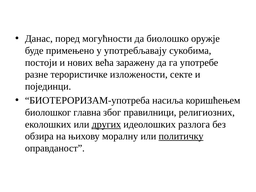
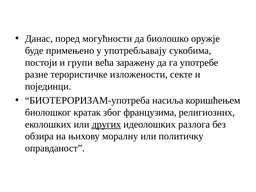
нових: нових -> групи (80, 63)
главна: главна -> кратак (87, 112)
правилници: правилници -> французима (150, 112)
политичку underline: present -> none (181, 136)
